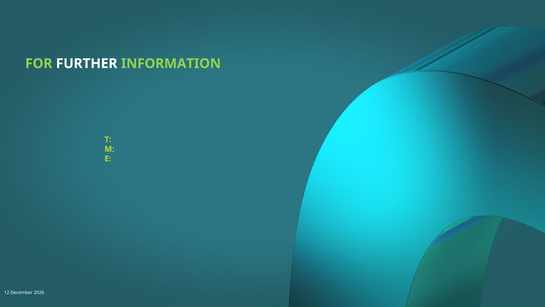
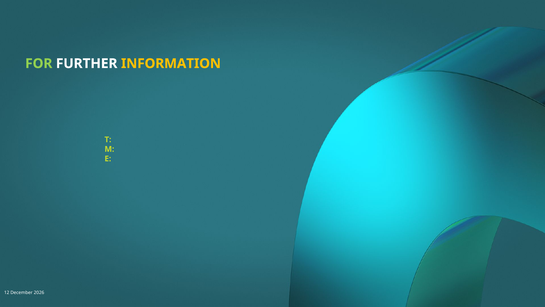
INFORMATION colour: light green -> yellow (171, 63)
